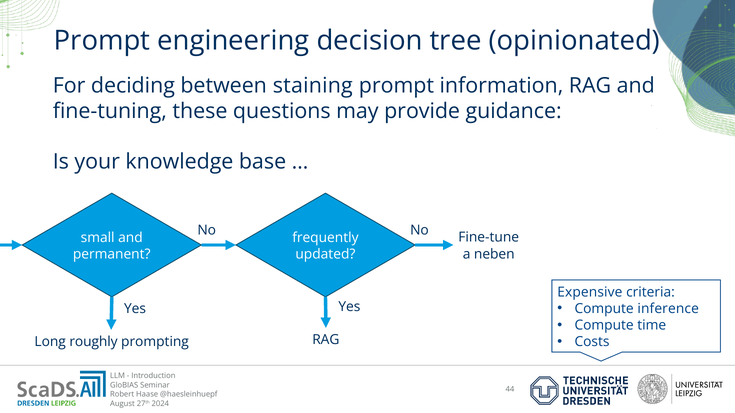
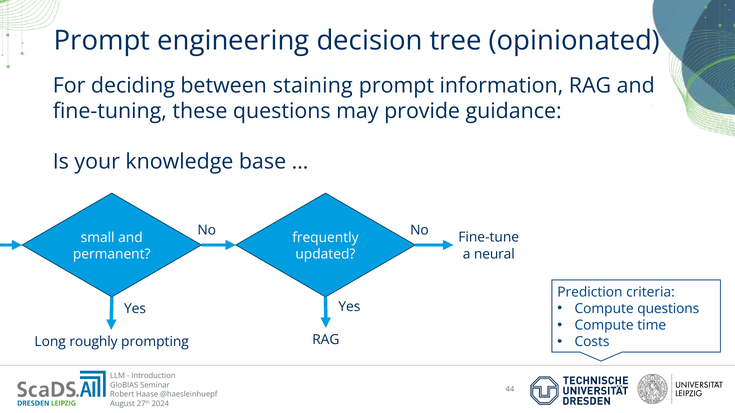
neben: neben -> neural (494, 254)
Expensive: Expensive -> Prediction (590, 292)
Compute inference: inference -> questions (668, 309)
